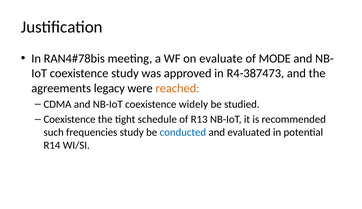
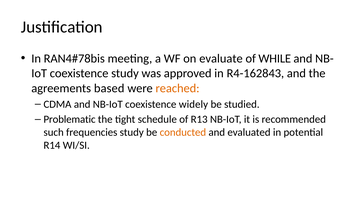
MODE: MODE -> WHILE (275, 58)
R4-387473: R4-387473 -> R4-162843 (255, 73)
legacy: legacy -> based (109, 88)
Coexistence: Coexistence -> Problematic (70, 119)
conducted colour: blue -> orange (183, 132)
